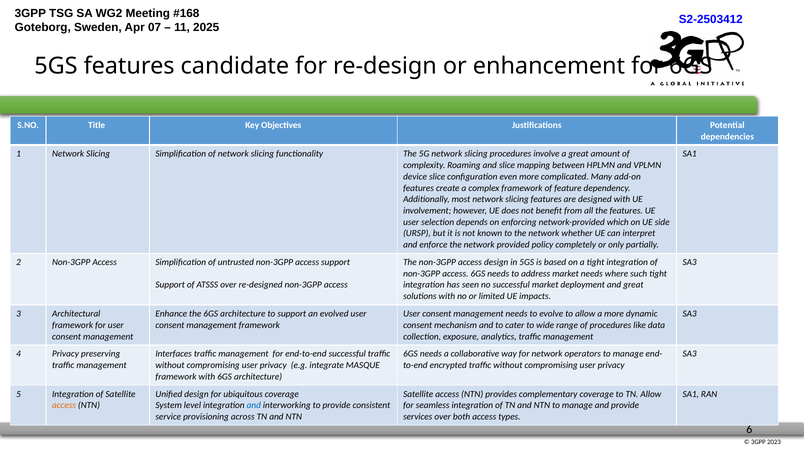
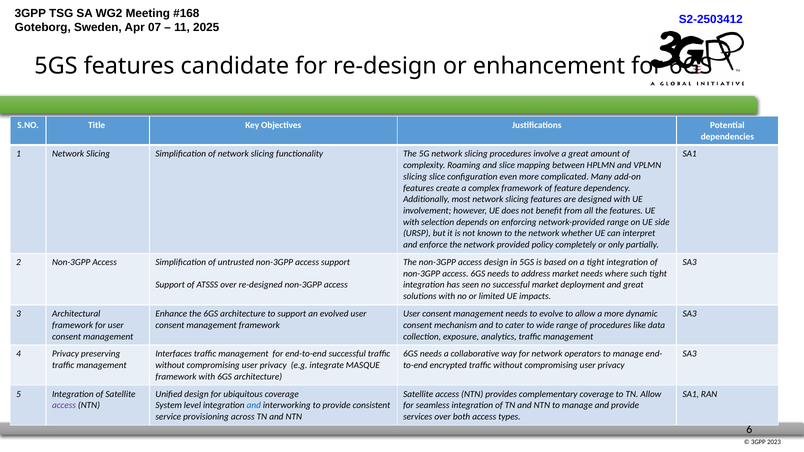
device: device -> slicing (415, 177)
user: user -> with (411, 222)
network-provided which: which -> range (618, 222)
access colour: orange -> purple (64, 406)
